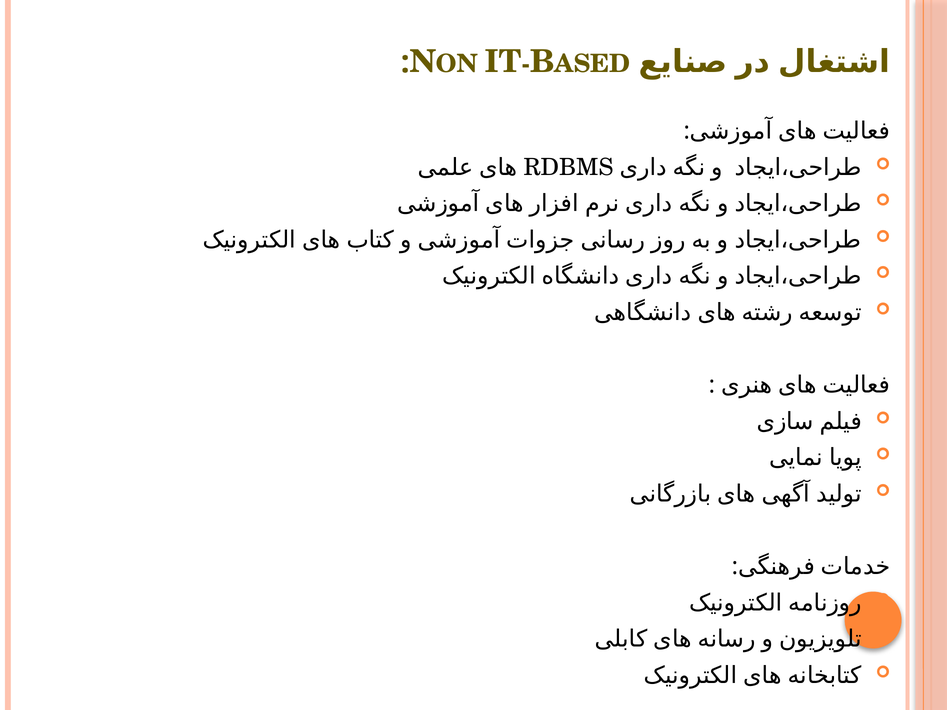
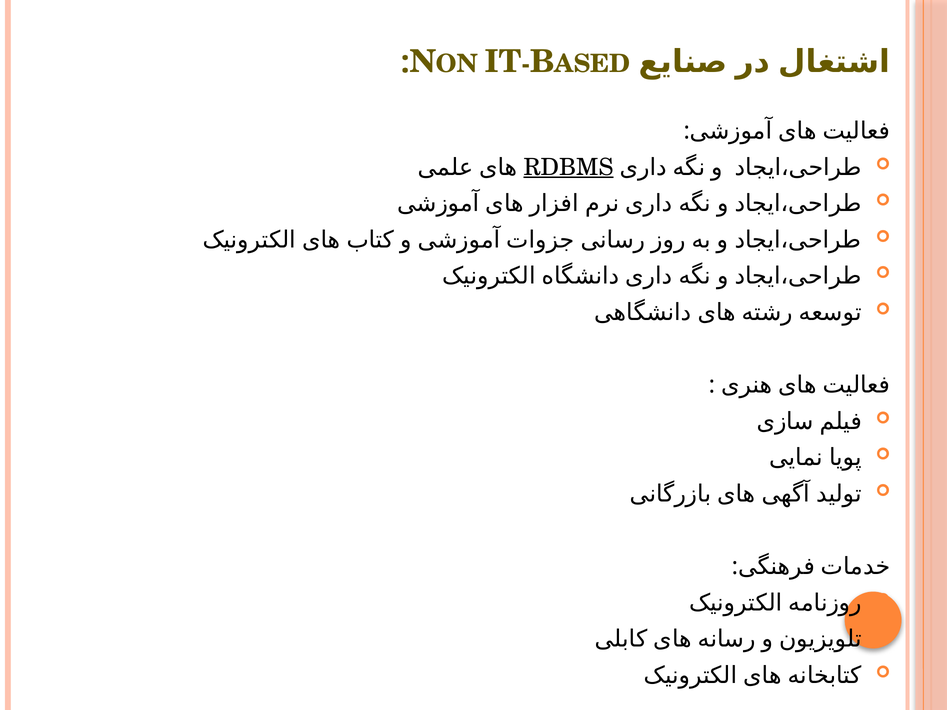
RDBMS underline: none -> present (569, 167)
